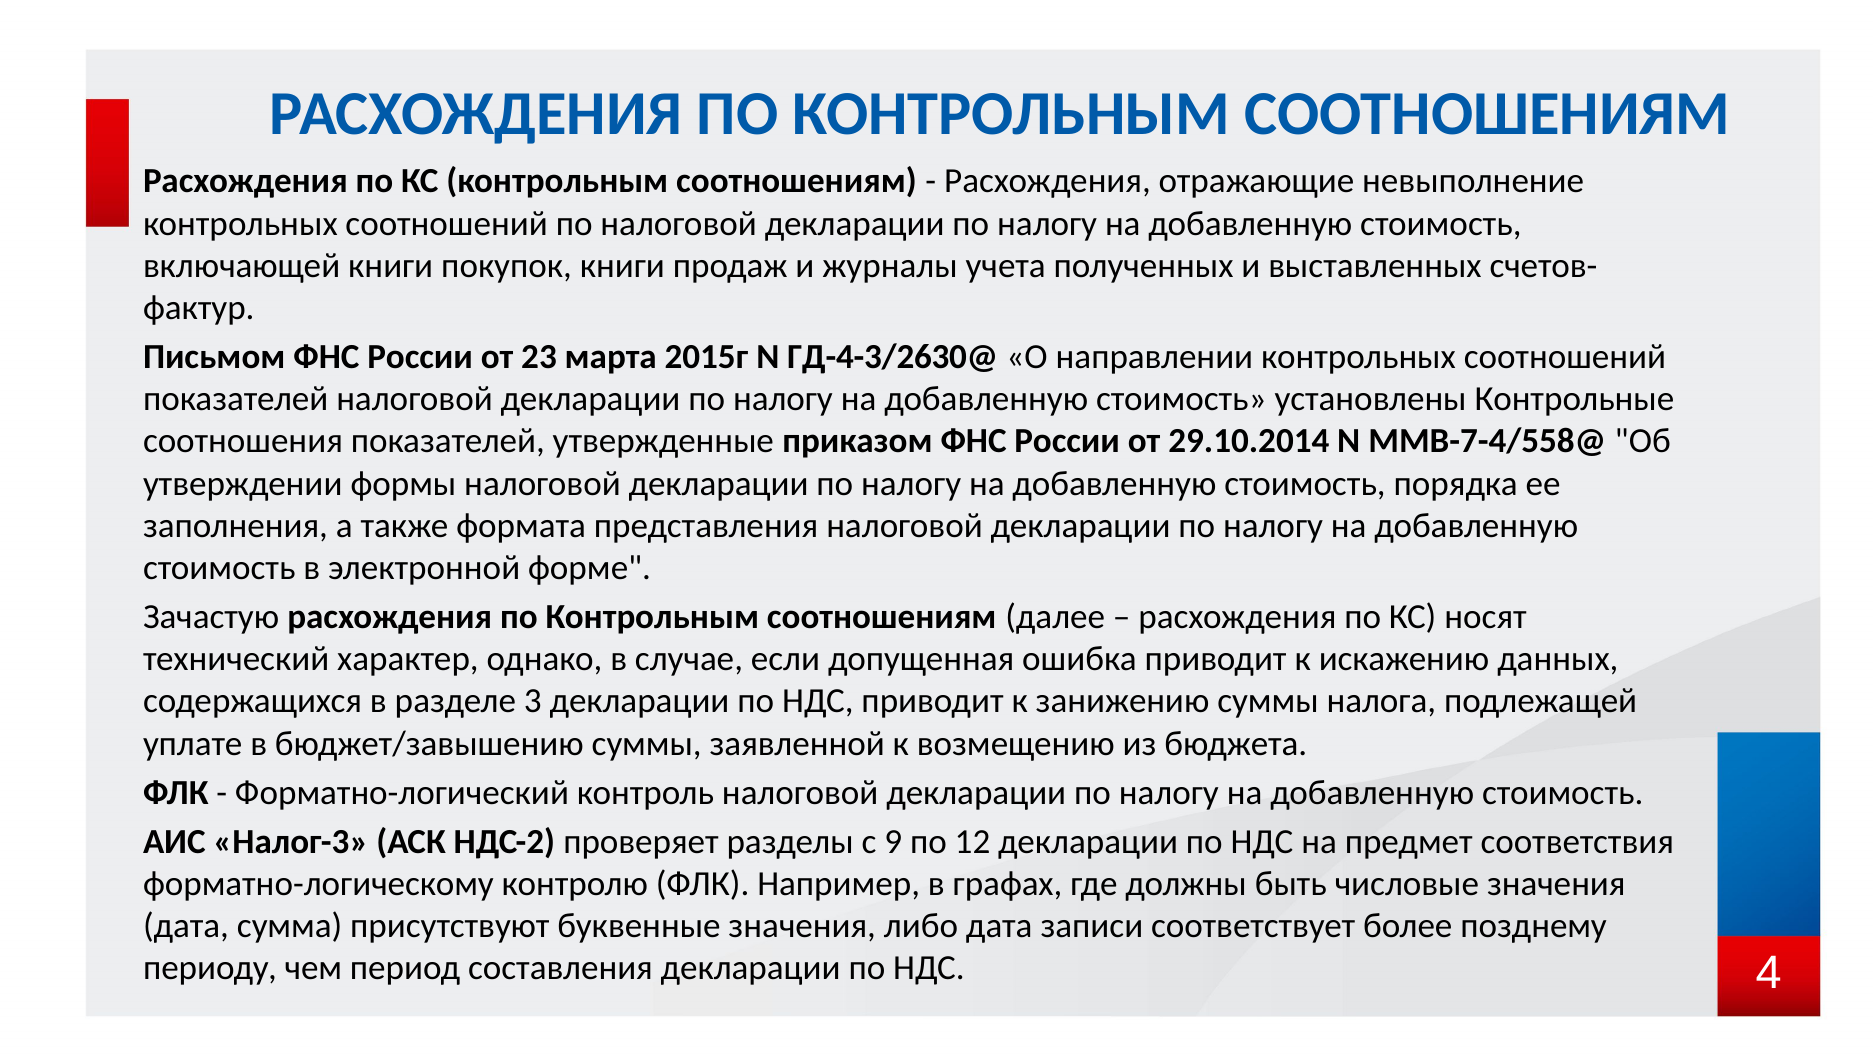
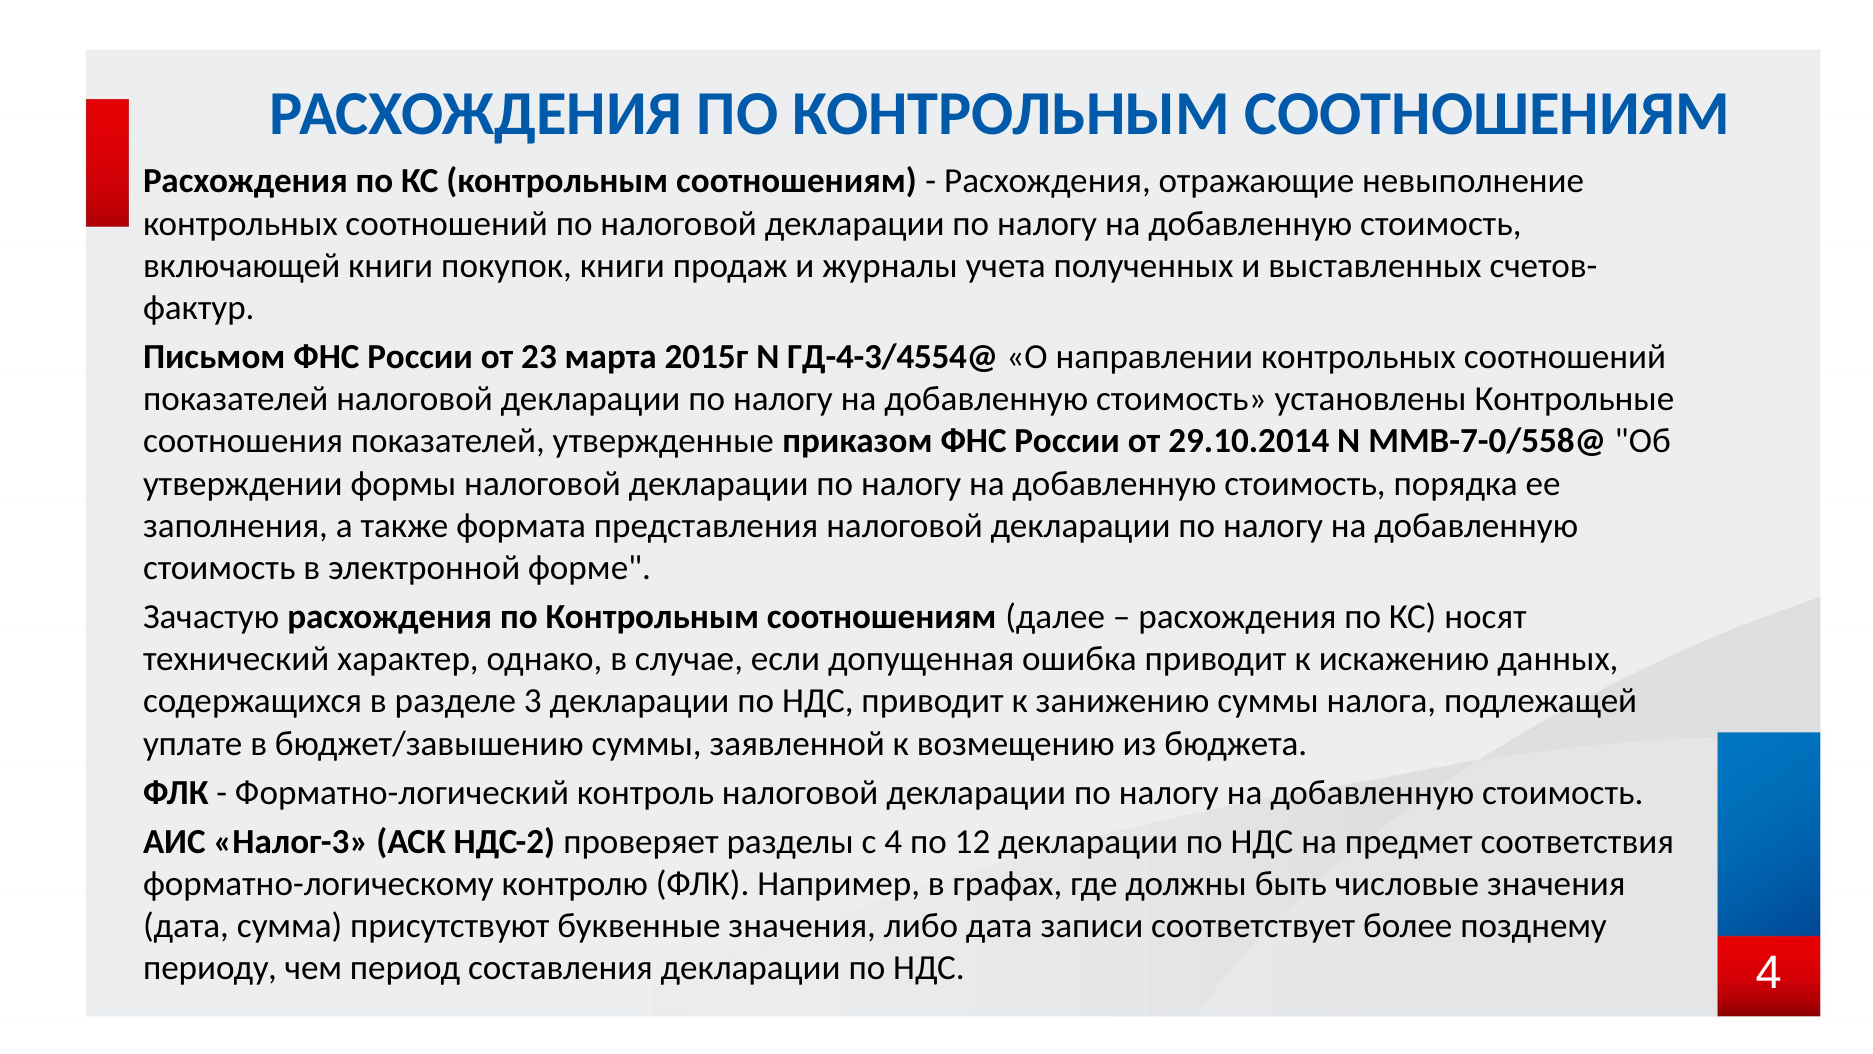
ГД-4-3/2630@: ГД-4-3/2630@ -> ГД-4-3/4554@ (893, 357)
ММВ-7-4/558@: ММВ-7-4/558@ -> ММВ-7-0/558@ (1487, 441)
с 9: 9 -> 4 (893, 841)
